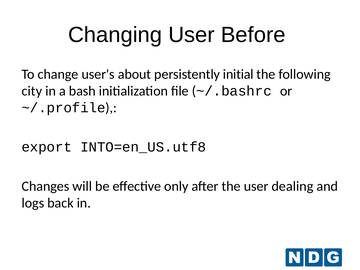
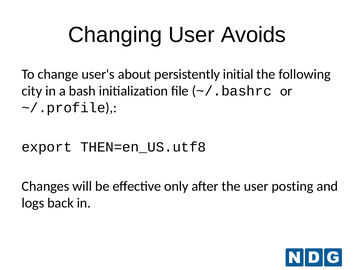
Before: Before -> Avoids (253, 35)
INTO=en_US.utf8: INTO=en_US.utf8 -> THEN=en_US.utf8 (143, 147)
dealing: dealing -> posting (293, 186)
